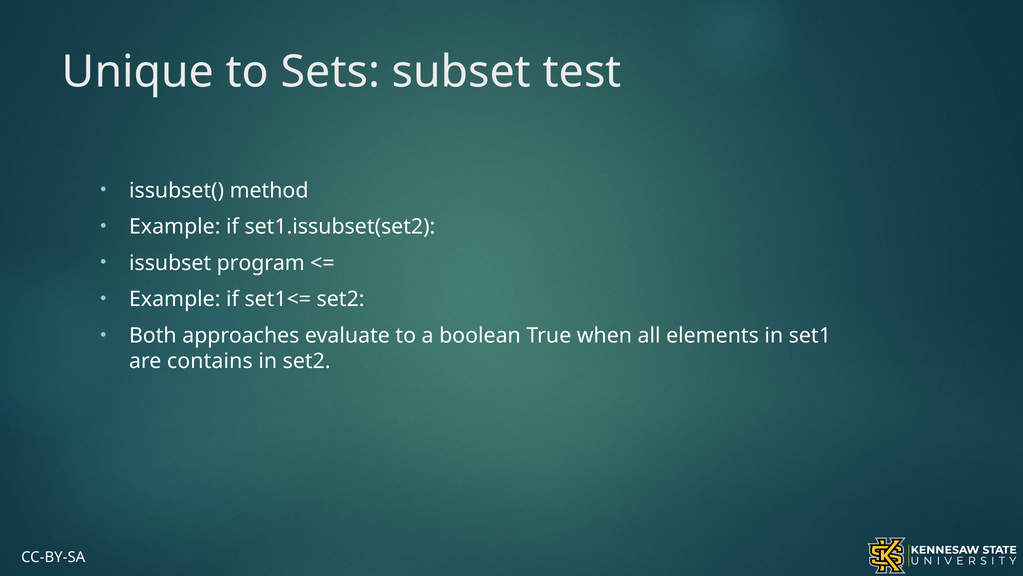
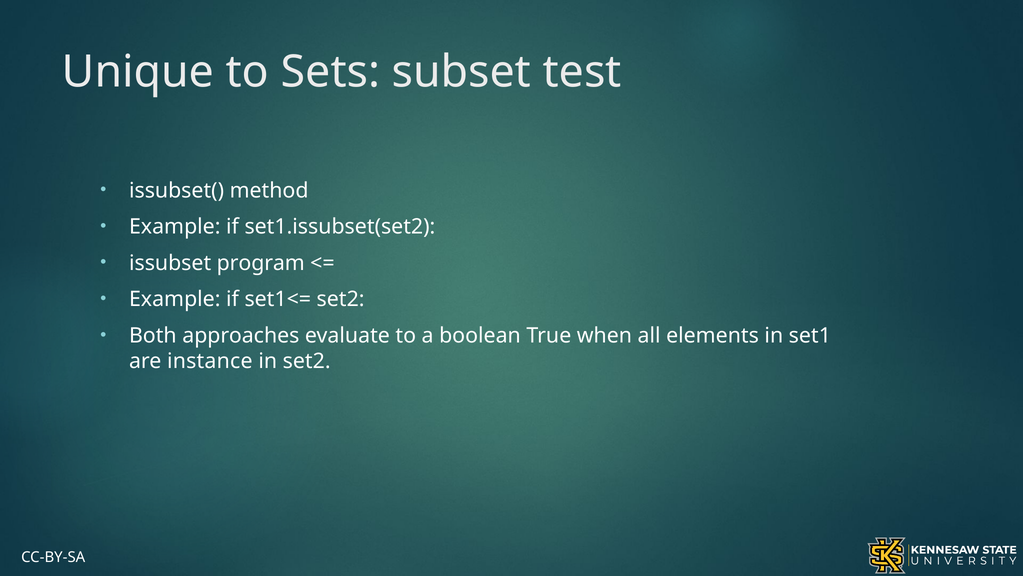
contains: contains -> instance (210, 361)
